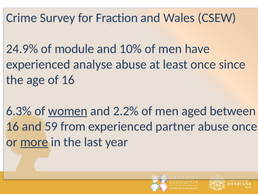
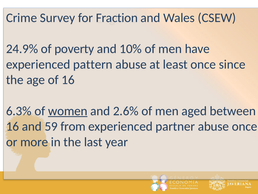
module: module -> poverty (74, 49)
analyse: analyse -> pattern (93, 64)
2.2%: 2.2% -> 2.6% (126, 111)
more underline: present -> none (34, 142)
